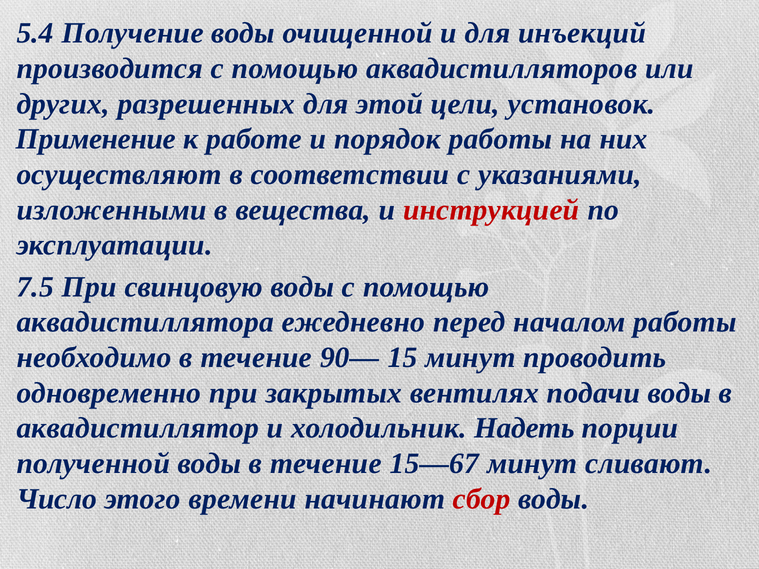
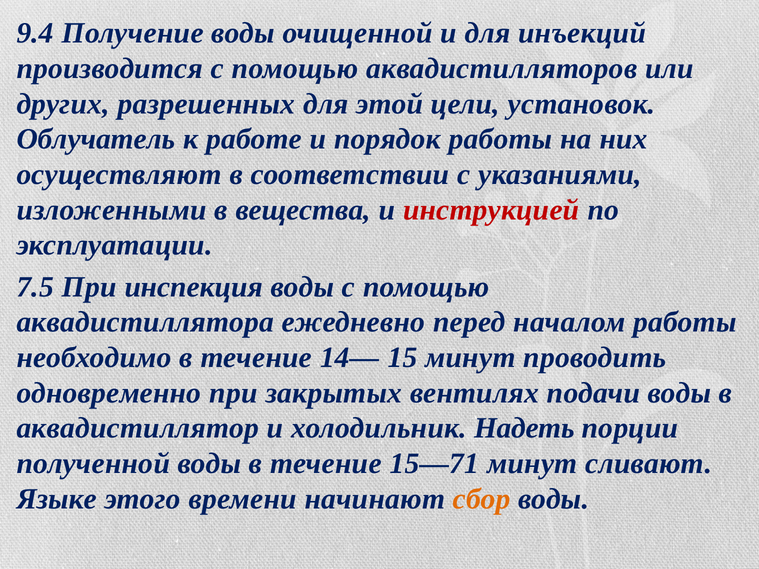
5.4: 5.4 -> 9.4 (35, 33)
Применение: Применение -> Облучатель (96, 139)
свинцовую: свинцовую -> инспекция (194, 287)
90—: 90— -> 14— (350, 358)
15—67: 15—67 -> 15—71 (434, 464)
Число: Число -> Языке (57, 499)
сбор colour: red -> orange (482, 499)
